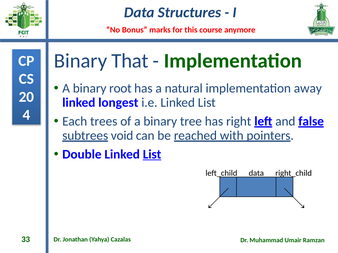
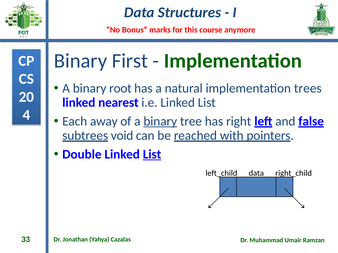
That: That -> First (130, 61)
away: away -> trees (308, 88)
longest: longest -> nearest (118, 103)
trees: trees -> away (104, 122)
binary underline: none -> present (160, 122)
